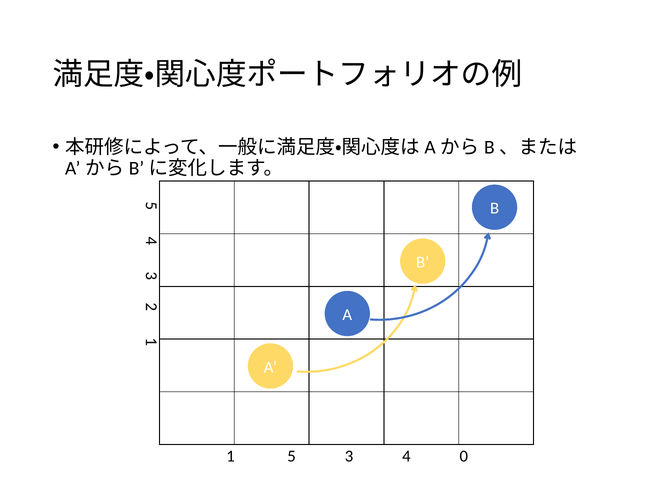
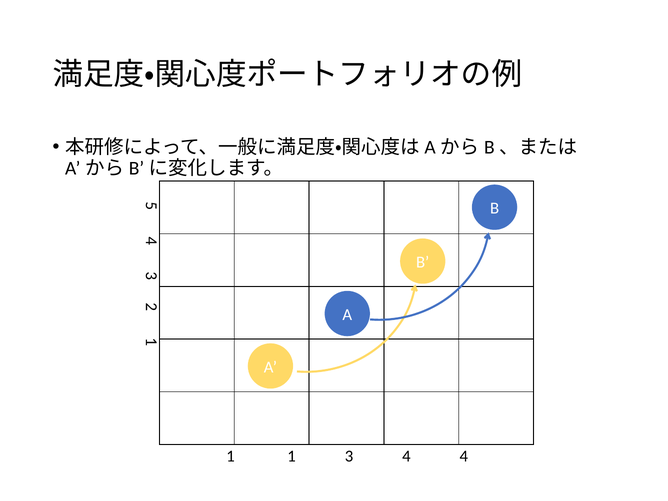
1 5: 5 -> 1 (292, 456)
4 0: 0 -> 4 (464, 456)
